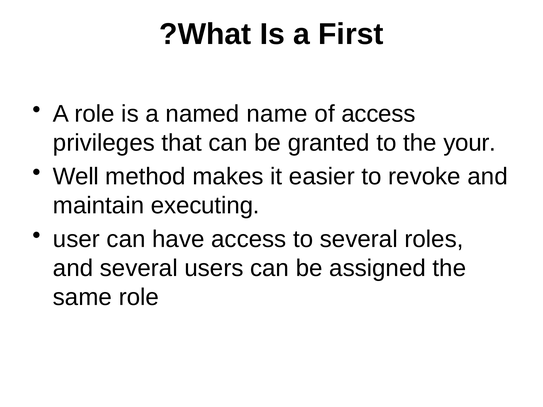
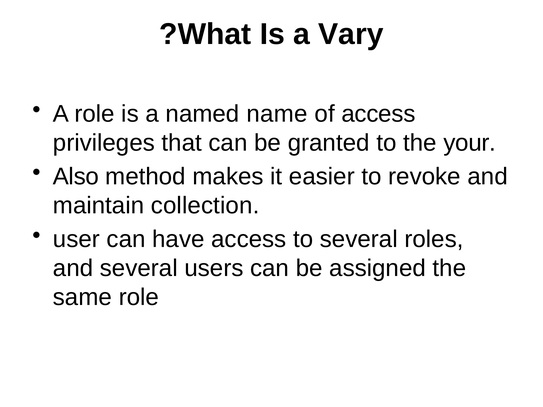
First: First -> Vary (351, 34)
Well: Well -> Also (76, 177)
executing: executing -> collection (205, 206)
